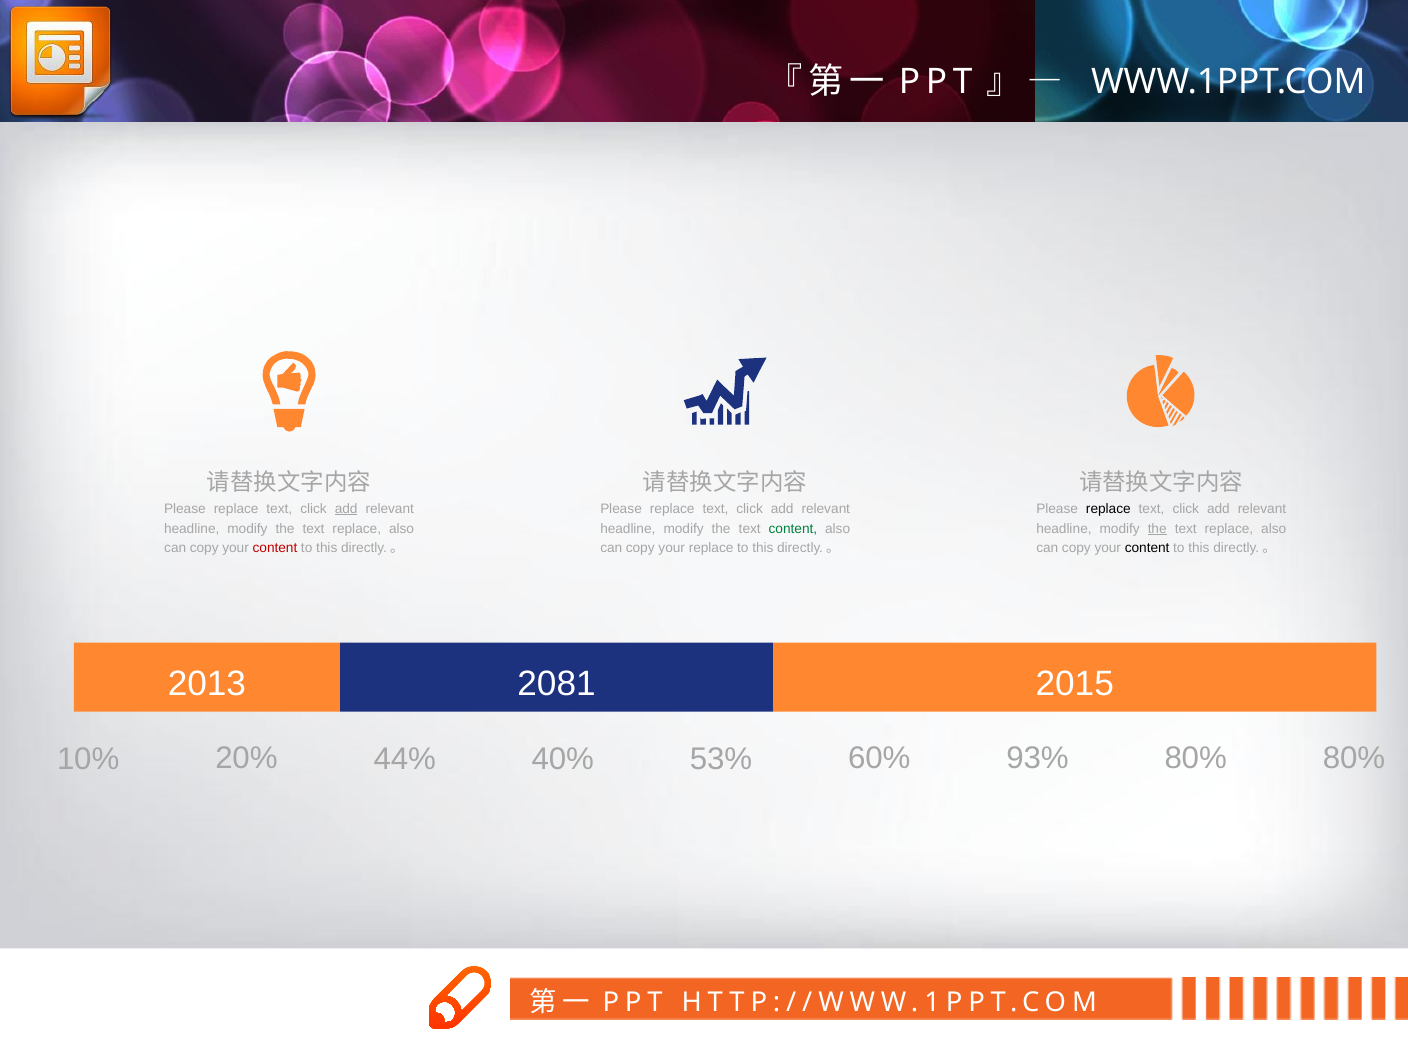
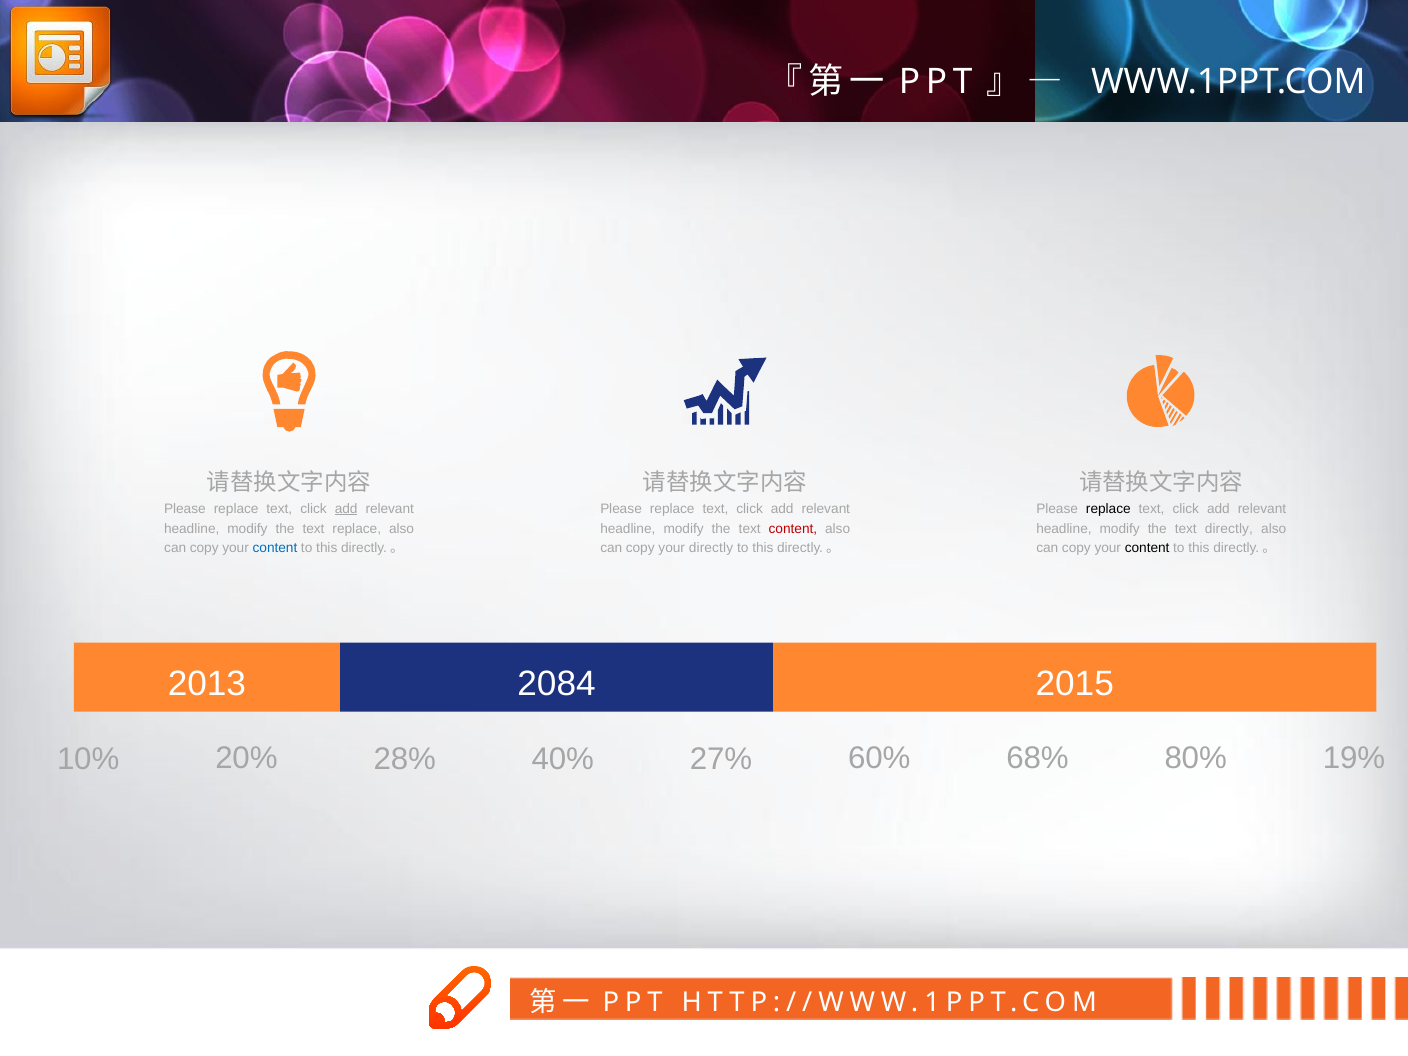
content colour: green -> red (793, 529)
the underline: present -> none (1157, 529)
replace: replace -> directly (1229, 529)
content colour: red -> blue (275, 548)
your replace: replace -> directly (711, 548)
2081: 2081 -> 2084 (557, 684)
44%: 44% -> 28% (405, 759)
53%: 53% -> 27% (721, 759)
93%: 93% -> 68% (1038, 758)
80% 80%: 80% -> 19% (1354, 758)
